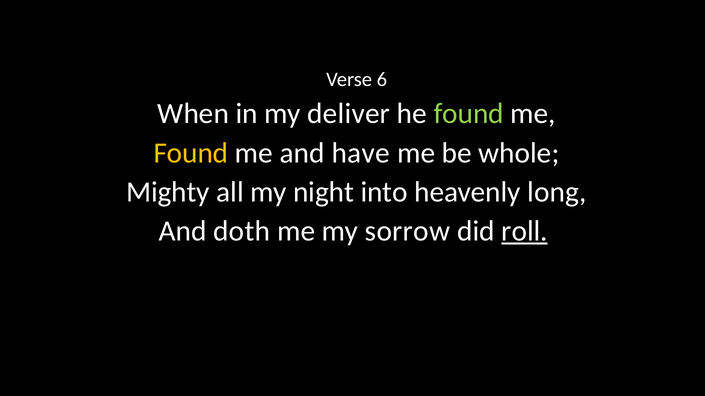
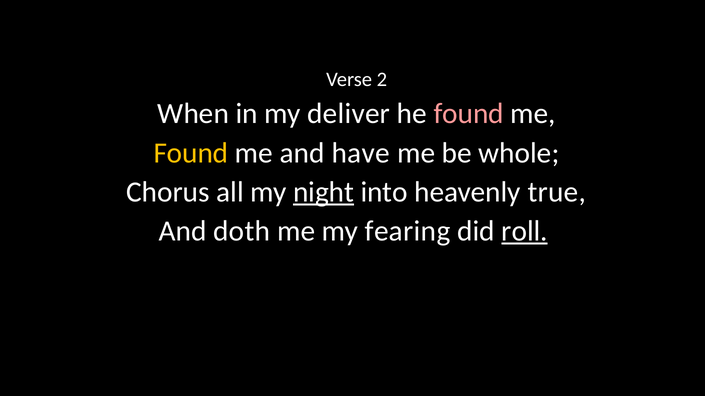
6: 6 -> 2 (382, 80)
found colour: light green -> pink (469, 114)
Mighty: Mighty -> Chorus (168, 192)
night underline: none -> present (324, 192)
long: long -> true (557, 192)
sorrow: sorrow -> fearing (408, 231)
